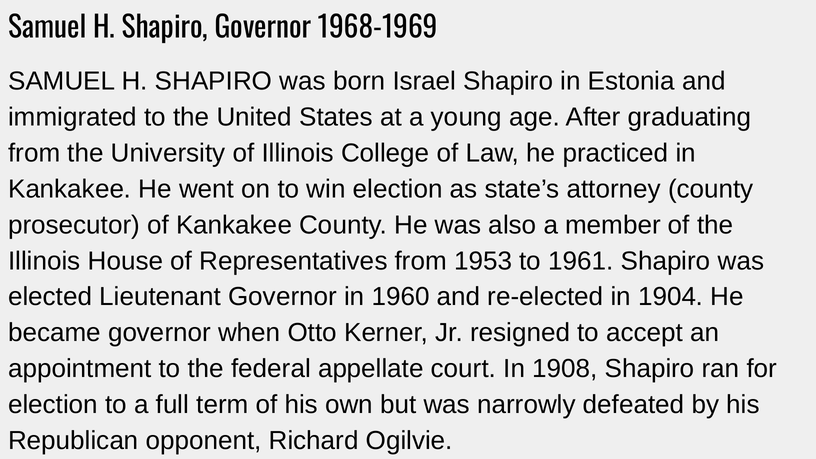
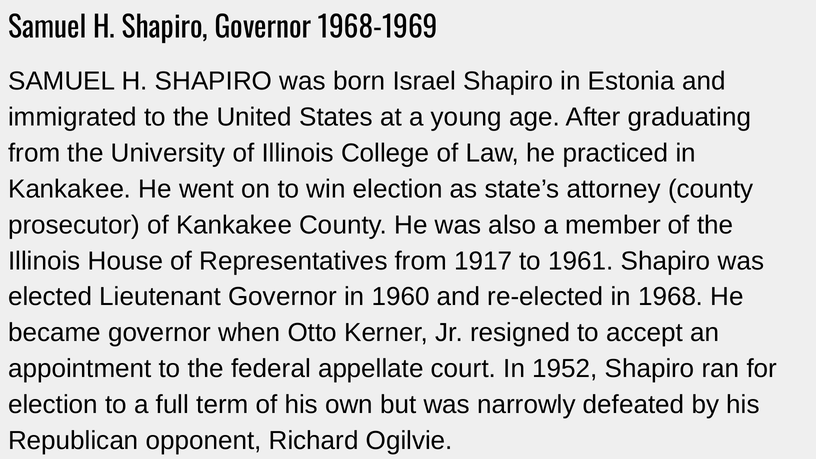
1953: 1953 -> 1917 (483, 261)
1904: 1904 -> 1968 (671, 297)
1908: 1908 -> 1952 (565, 369)
